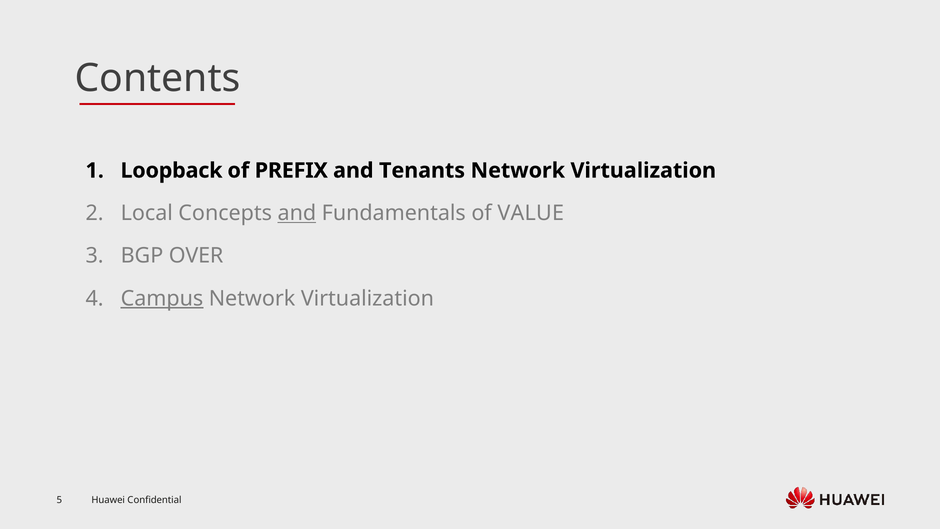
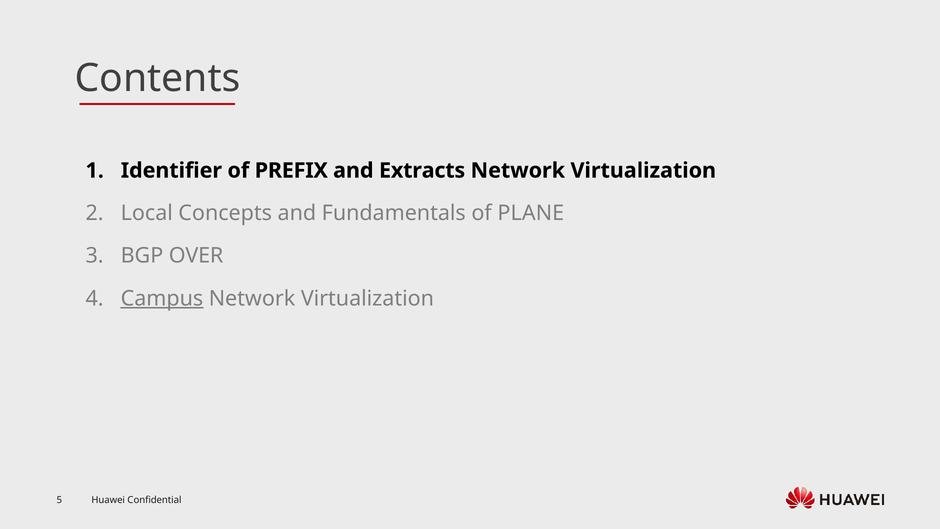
Loopback: Loopback -> Identifier (171, 170)
Tenants: Tenants -> Extracts (422, 170)
and underline: present -> none (297, 213)
VALUE: VALUE -> PLANE (531, 213)
